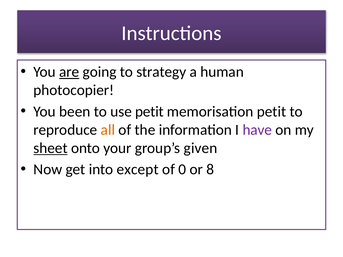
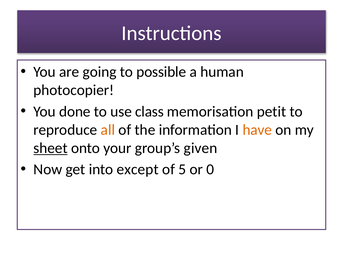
are underline: present -> none (69, 72)
strategy: strategy -> possible (161, 72)
been: been -> done (75, 112)
use petit: petit -> class (149, 112)
have colour: purple -> orange (257, 130)
0: 0 -> 5 (182, 170)
8: 8 -> 0 (210, 170)
